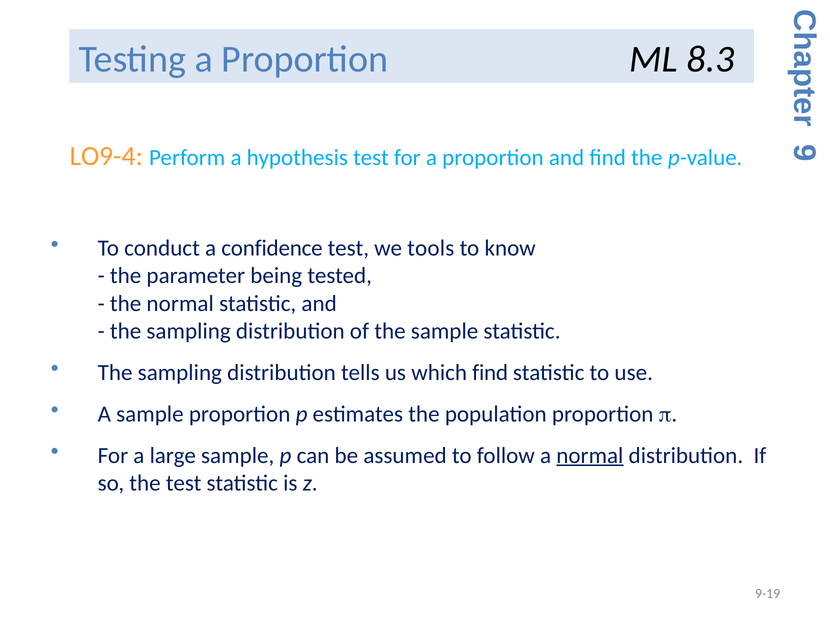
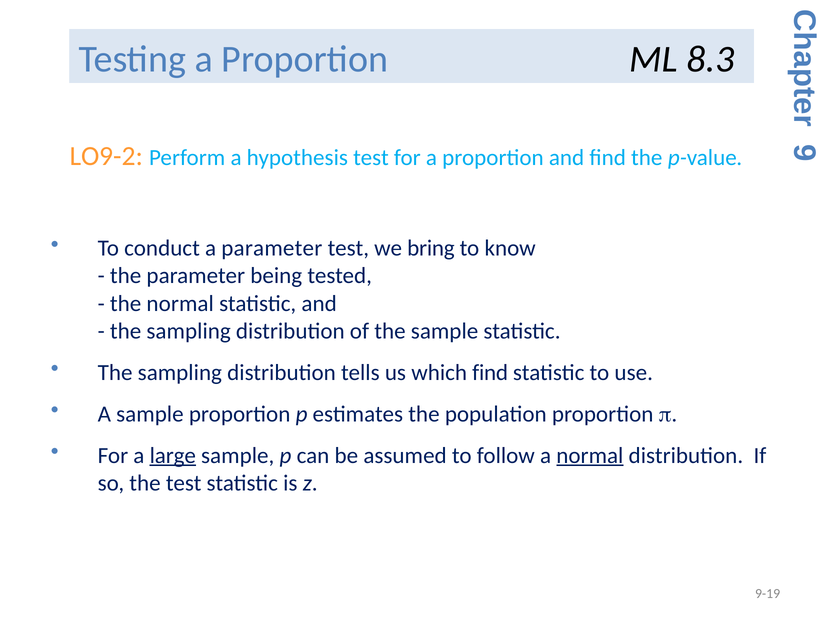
LO9-4: LO9-4 -> LO9-2 (106, 156)
a confidence: confidence -> parameter (272, 248)
tools: tools -> bring (431, 248)
large underline: none -> present (173, 456)
